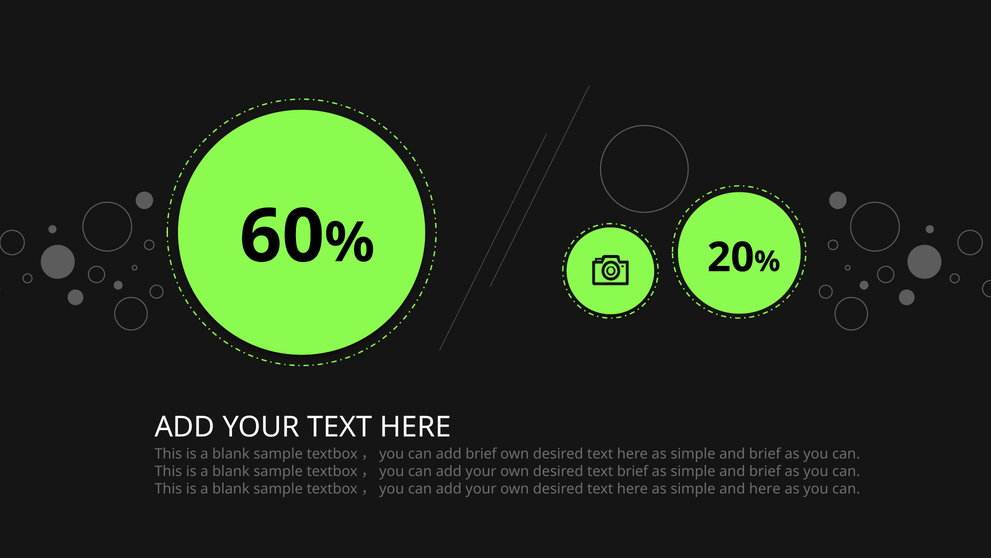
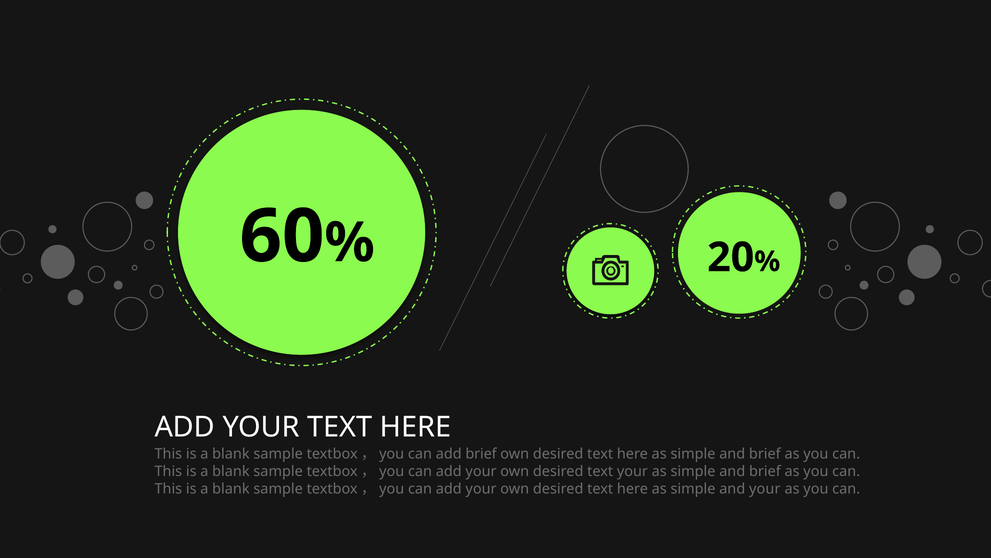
text brief: brief -> your (632, 471)
and here: here -> your (765, 488)
